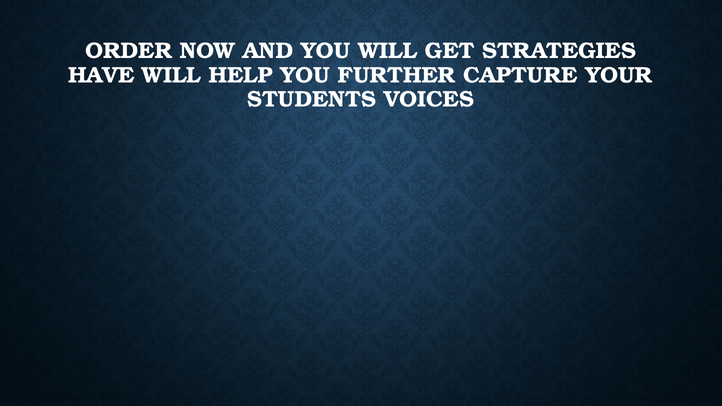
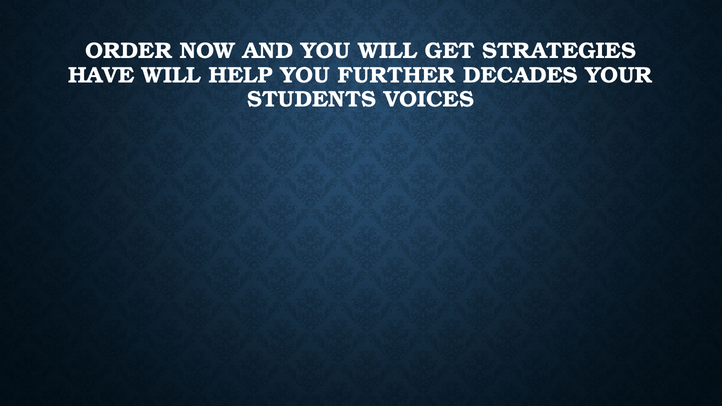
CAPTURE: CAPTURE -> DECADES (520, 75)
